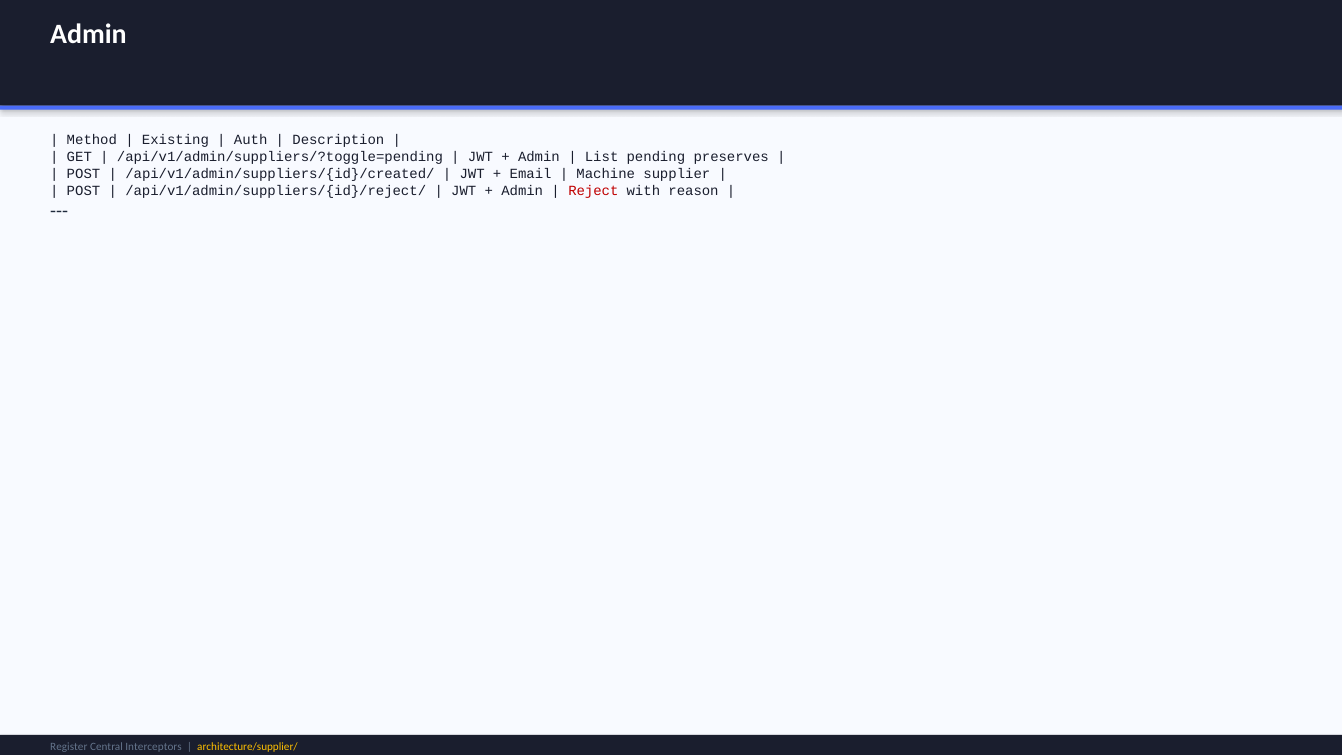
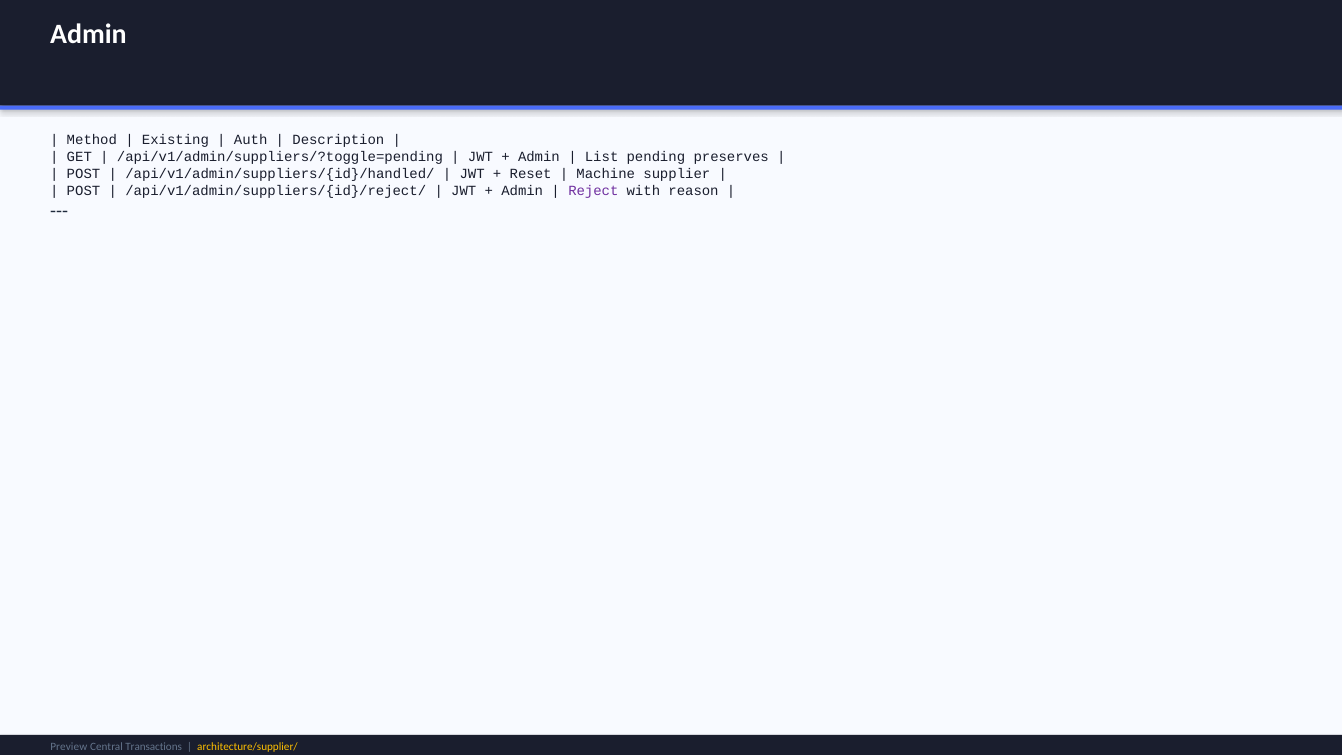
/api/v1/admin/suppliers/{id}/created/: /api/v1/admin/suppliers/{id}/created/ -> /api/v1/admin/suppliers/{id}/handled/ (280, 174)
Email: Email -> Reset (531, 174)
Reject colour: red -> purple (593, 191)
Register: Register -> Preview (69, 747)
Interceptors: Interceptors -> Transactions (154, 747)
